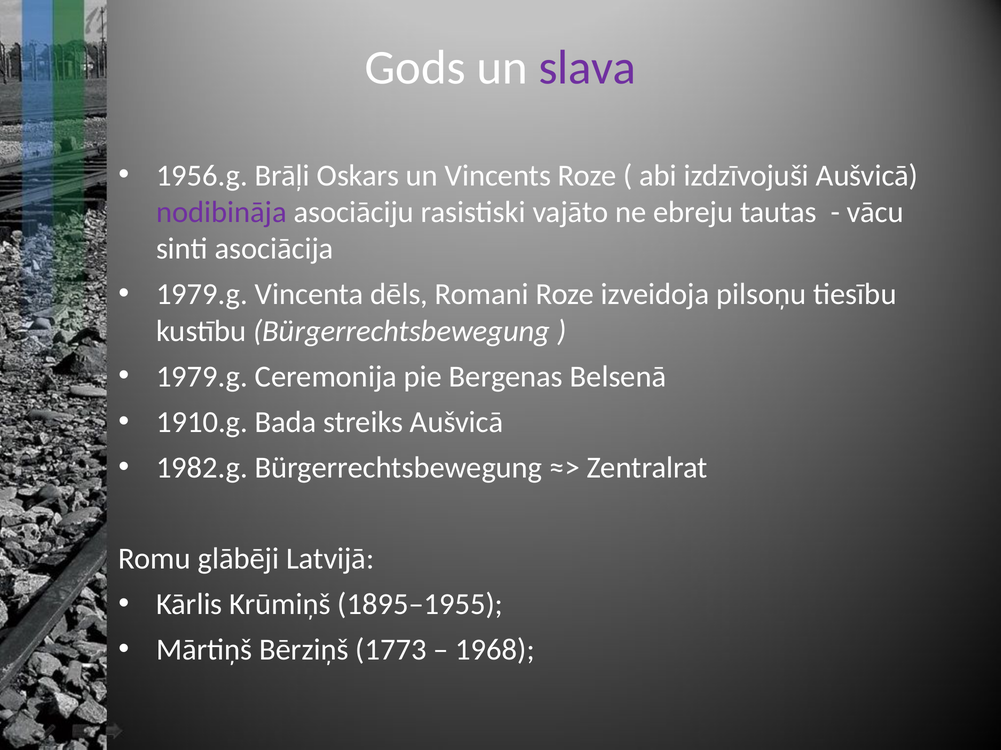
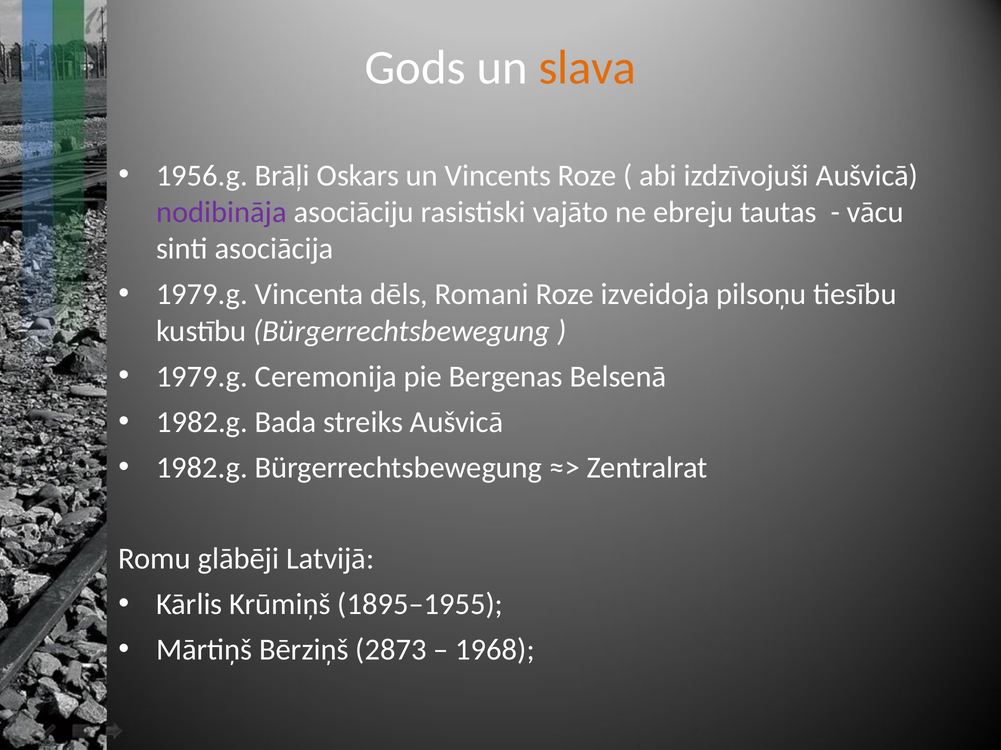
slava colour: purple -> orange (587, 68)
1910.g: 1910.g -> 1982.g (202, 423)
1773: 1773 -> 2873 (391, 650)
